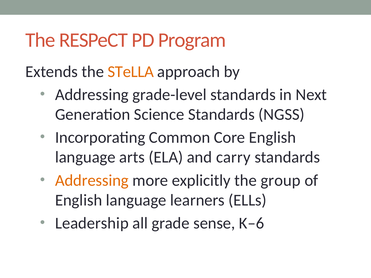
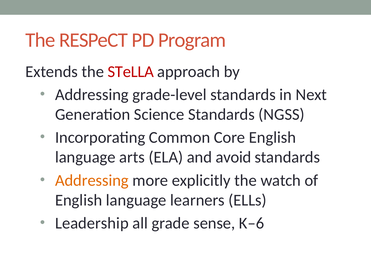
STeLLA colour: orange -> red (131, 72)
carry: carry -> avoid (233, 157)
group: group -> watch (281, 181)
